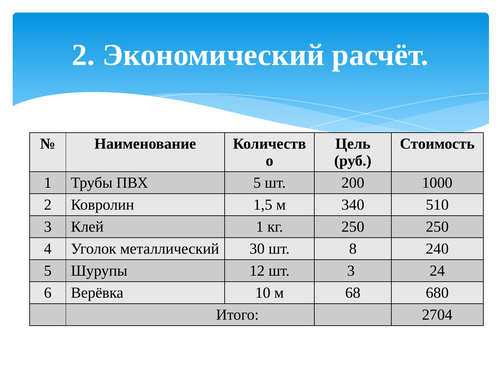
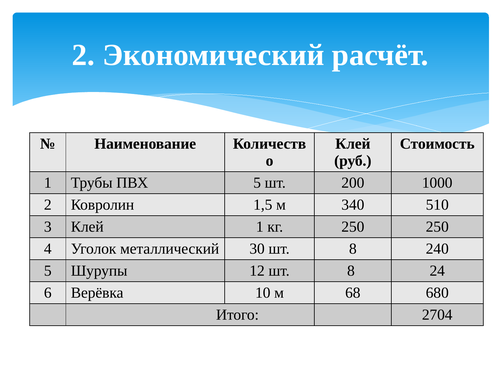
Цель: Цель -> Клей (353, 144)
12 шт 3: 3 -> 8 (351, 271)
